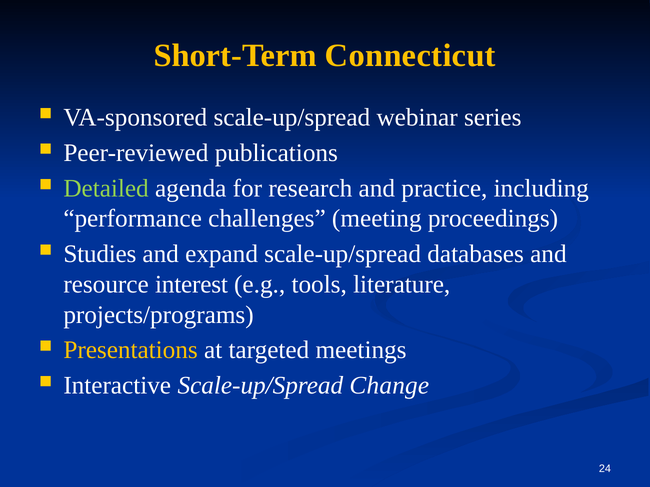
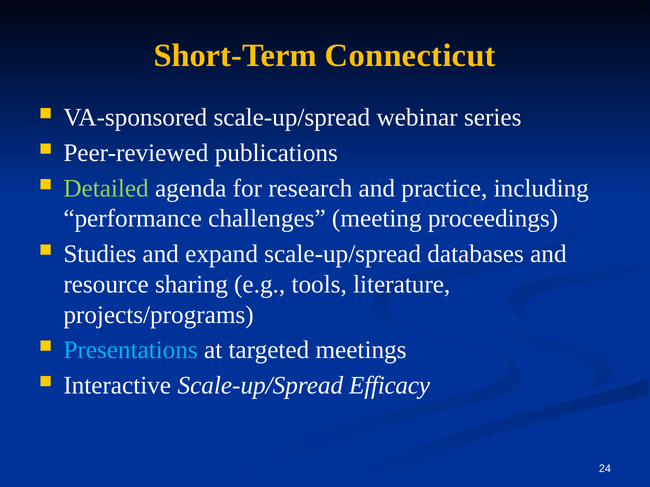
interest: interest -> sharing (192, 285)
Presentations colour: yellow -> light blue (131, 350)
Change: Change -> Efficacy (390, 386)
